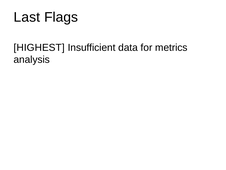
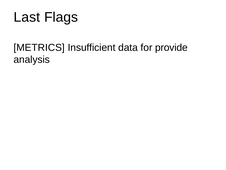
HIGHEST: HIGHEST -> METRICS (39, 47)
metrics: metrics -> provide (171, 47)
